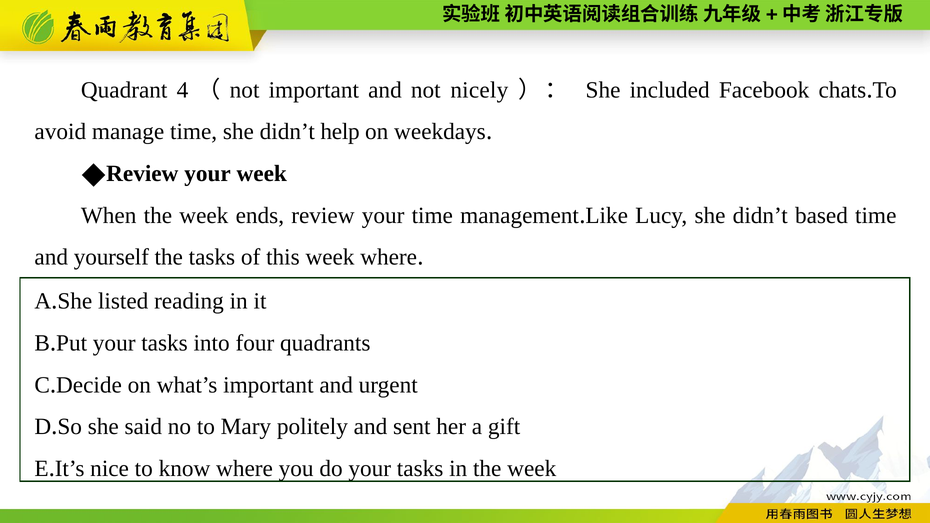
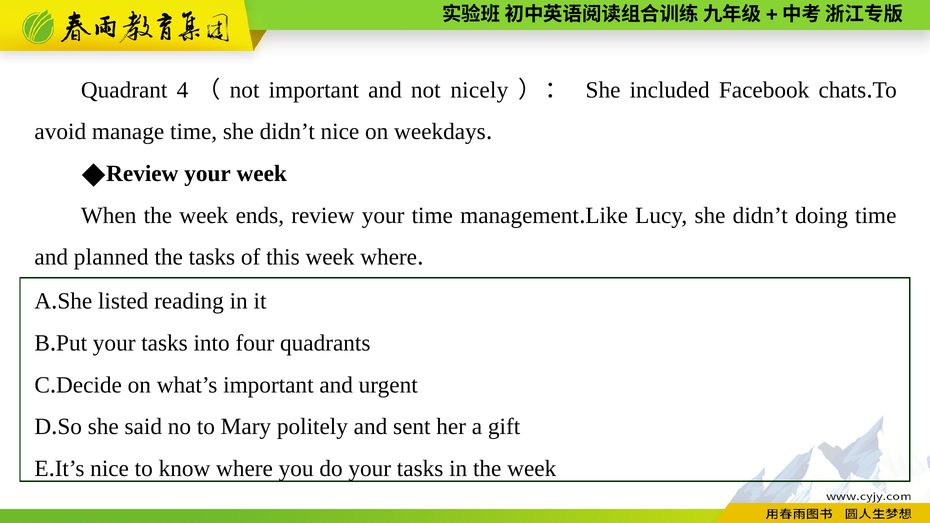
didn’t help: help -> nice (340, 132)
based: based -> doing (821, 216)
yourself: yourself -> planned (111, 257)
